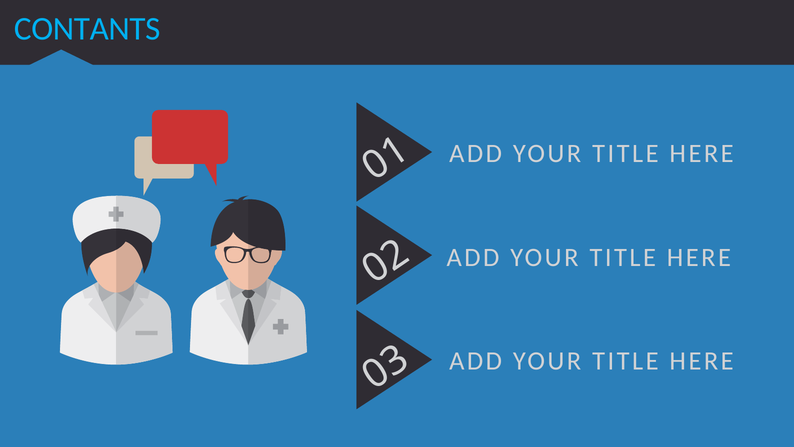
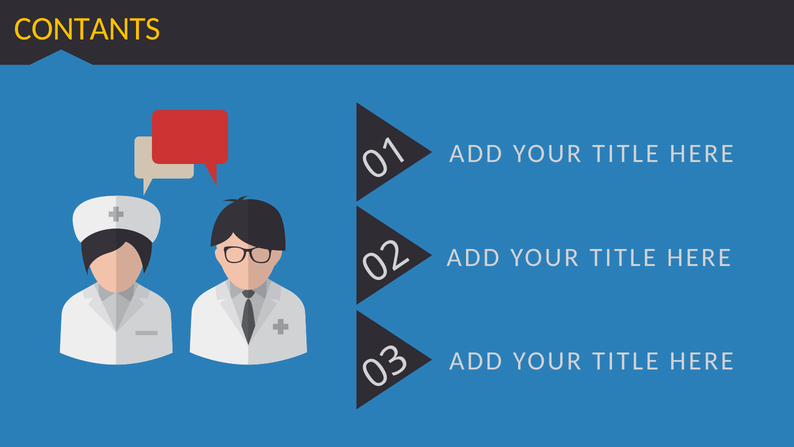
CONTANTS colour: light blue -> yellow (87, 29)
